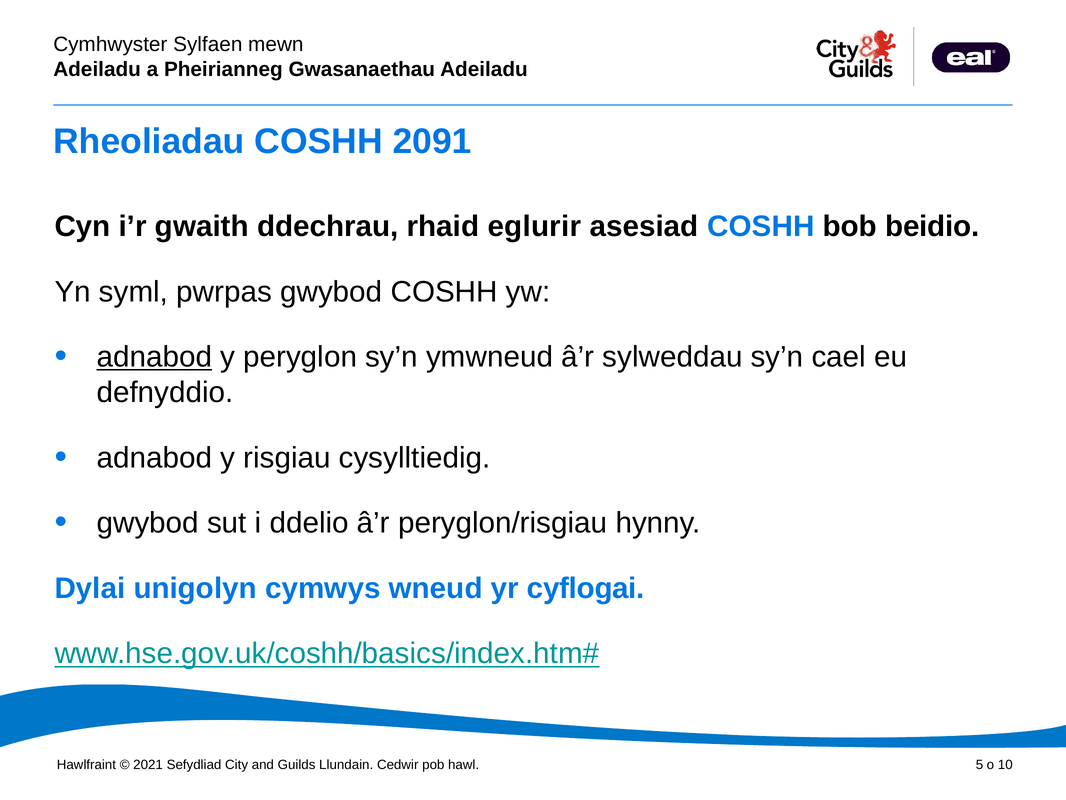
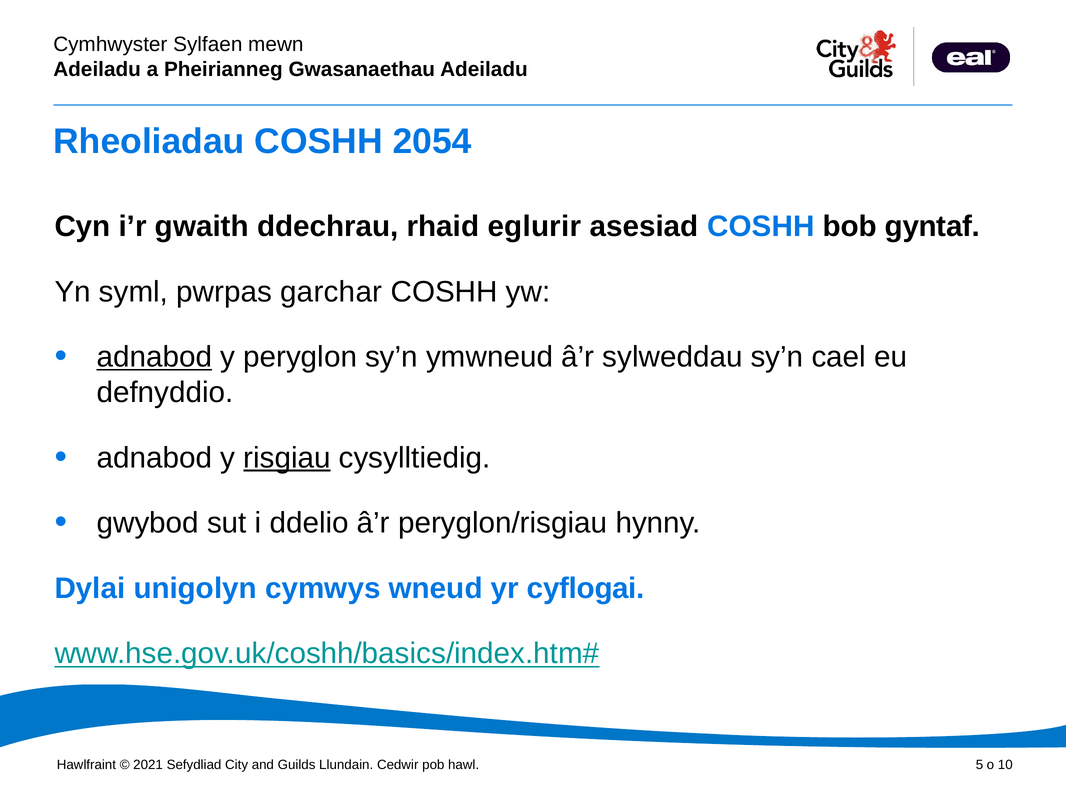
2091: 2091 -> 2054 (432, 141)
beidio: beidio -> gyntaf (932, 227)
pwrpas gwybod: gwybod -> garchar (331, 292)
risgiau underline: none -> present (287, 458)
